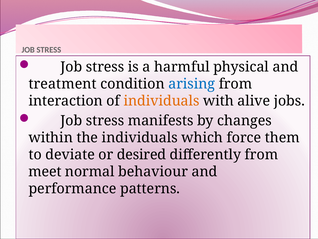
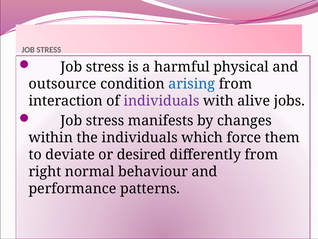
treatment: treatment -> outsource (63, 84)
individuals colour: orange -> purple (161, 101)
meet: meet -> right (45, 171)
